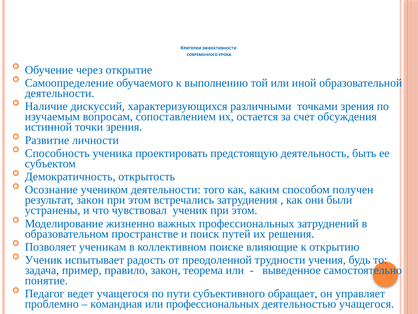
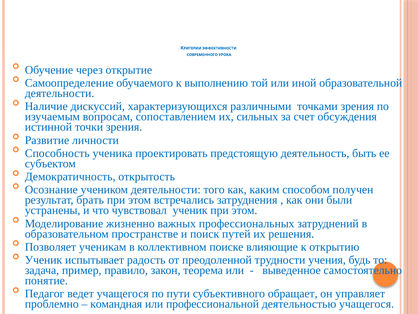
остается: остается -> сильных (257, 117)
результат закон: закон -> брать (90, 200)
или профессиональных: профессиональных -> профессиональной (213, 304)
